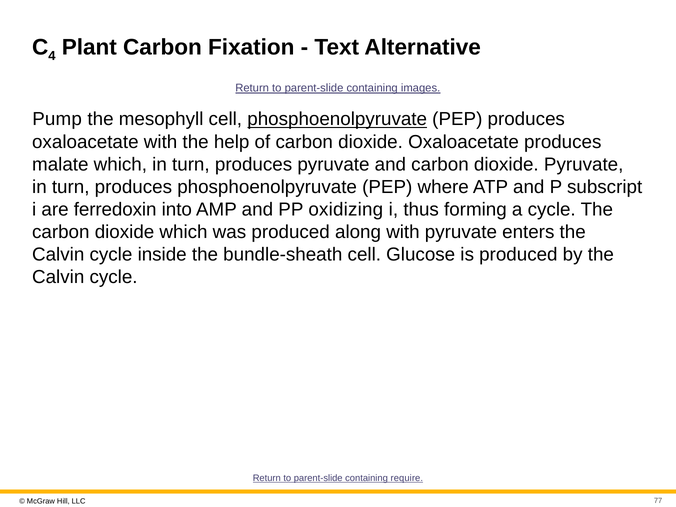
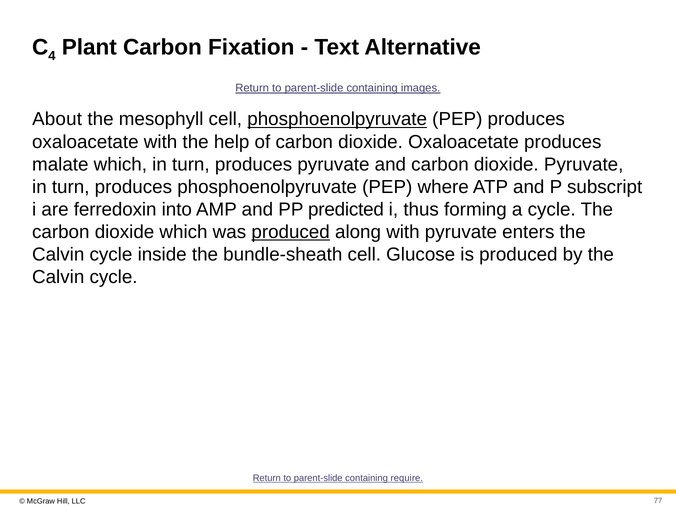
Pump: Pump -> About (57, 119)
oxidizing: oxidizing -> predicted (346, 209)
produced underline: none -> present (291, 232)
